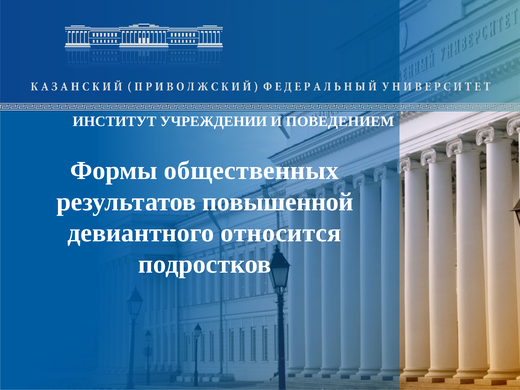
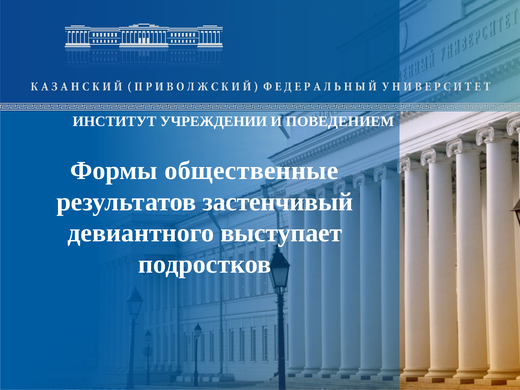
общественных: общественных -> общественные (251, 171)
повышенной: повышенной -> застенчивый (278, 202)
относится: относится -> выступает (281, 233)
